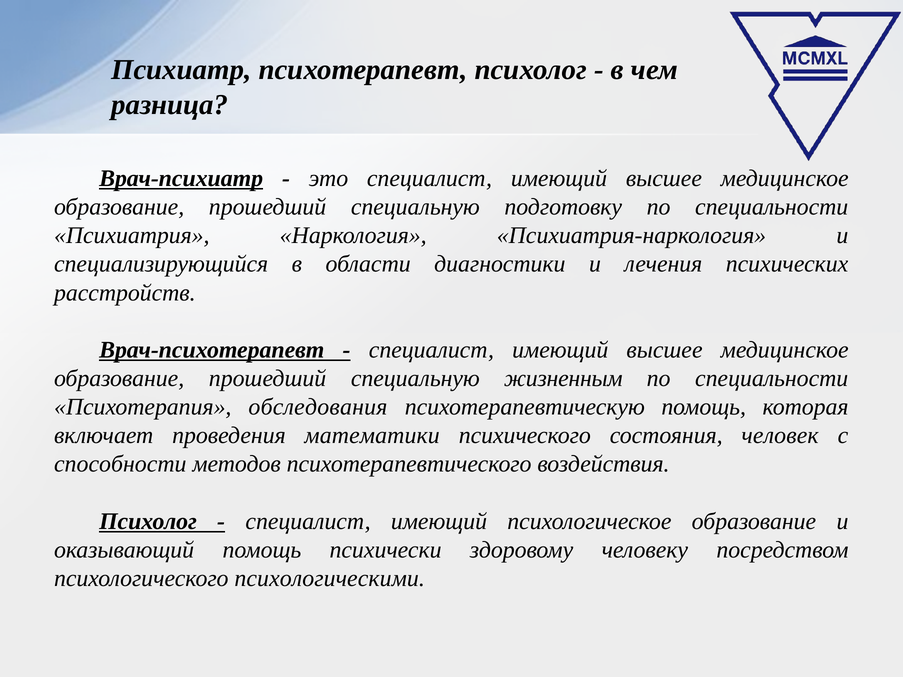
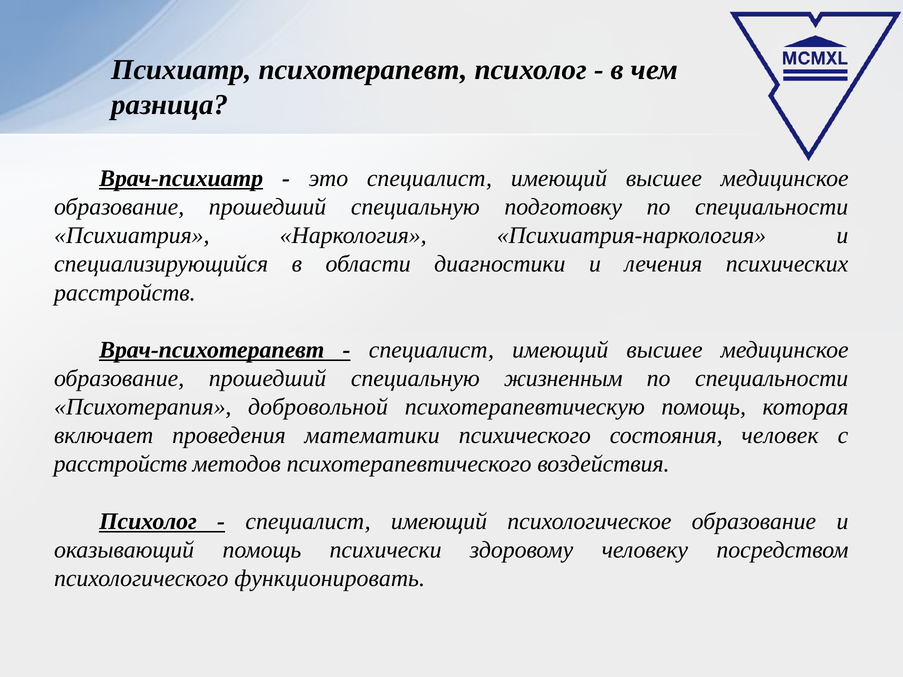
обследования: обследования -> добровольной (318, 407)
способности: способности -> расстройств (120, 464)
психологическими: психологическими -> функционировать (330, 579)
